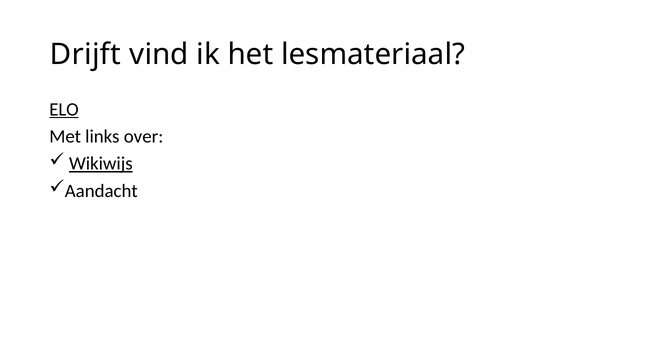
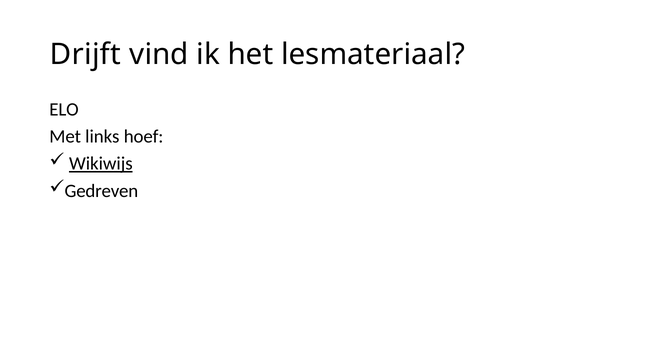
ELO underline: present -> none (64, 109)
over: over -> hoef (144, 137)
Aandacht: Aandacht -> Gedreven (101, 191)
